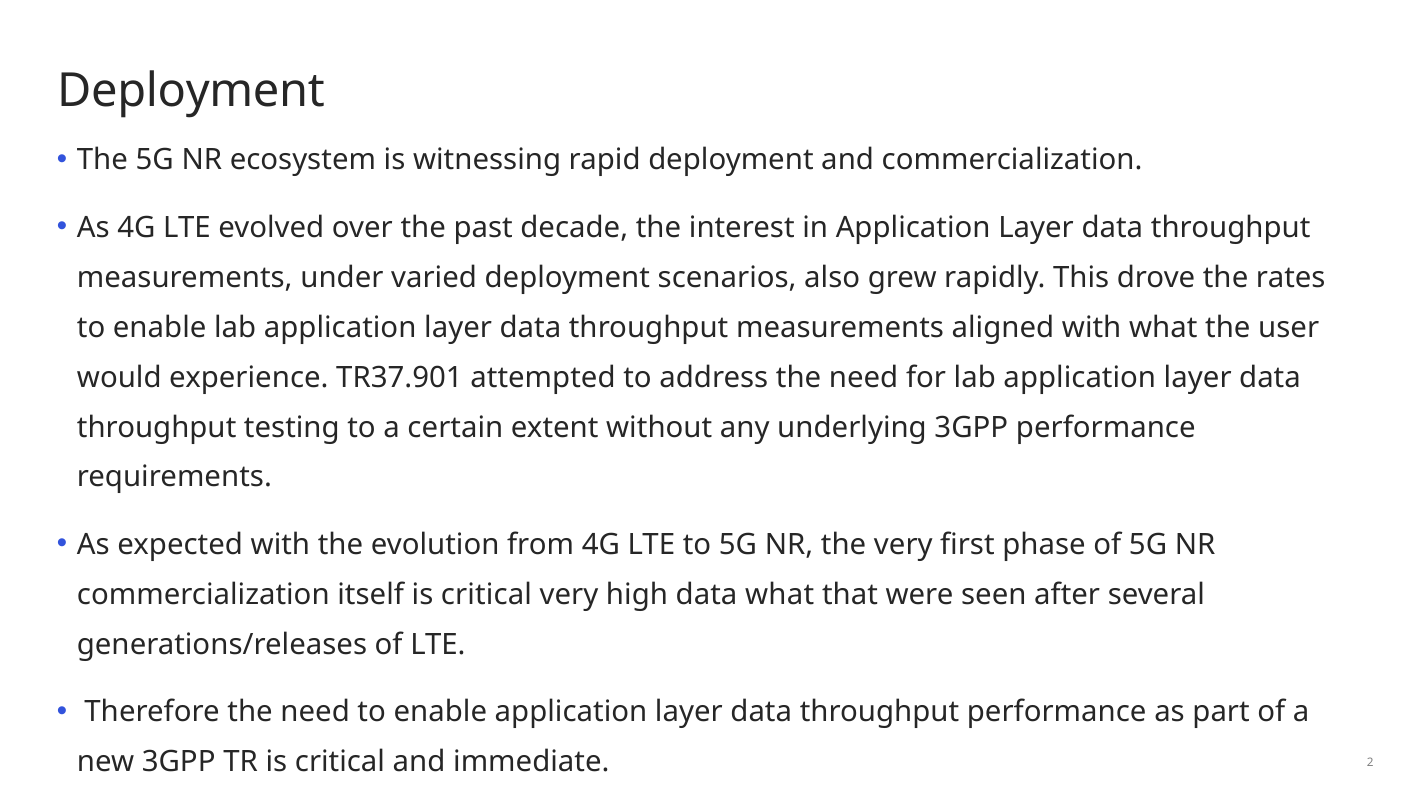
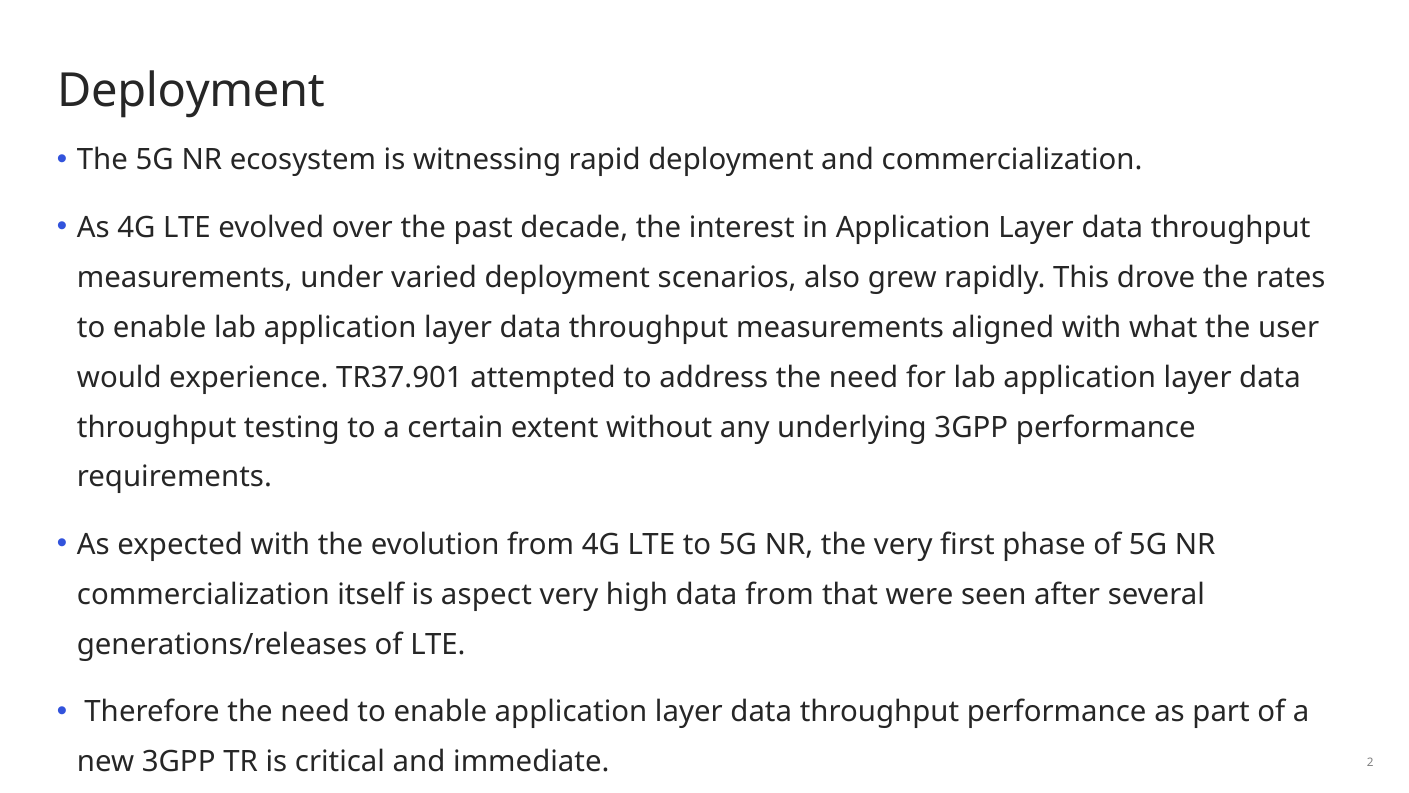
itself is critical: critical -> aspect (486, 594)
data what: what -> from (780, 594)
